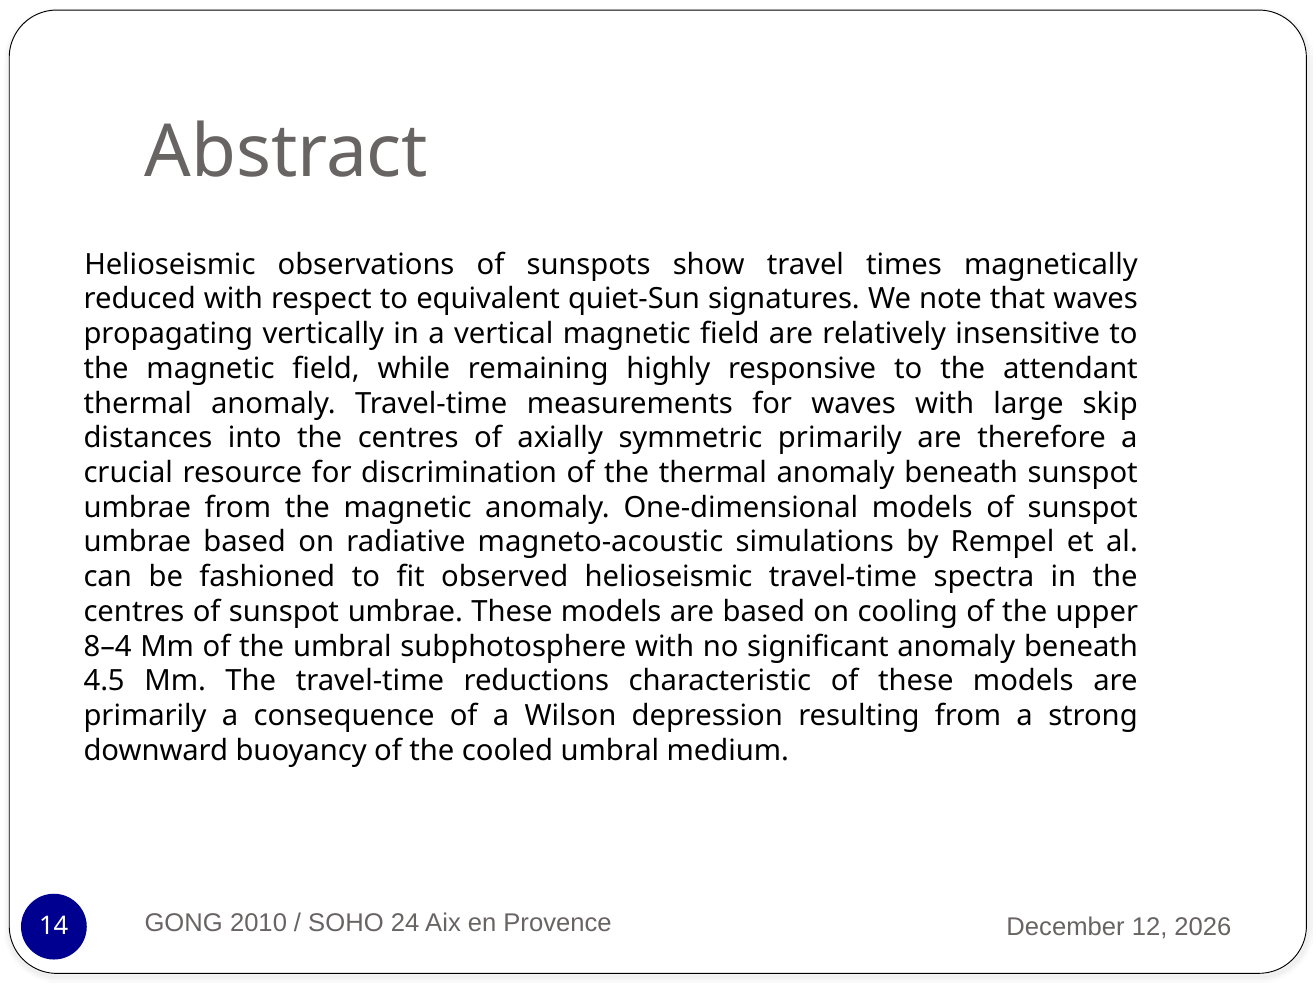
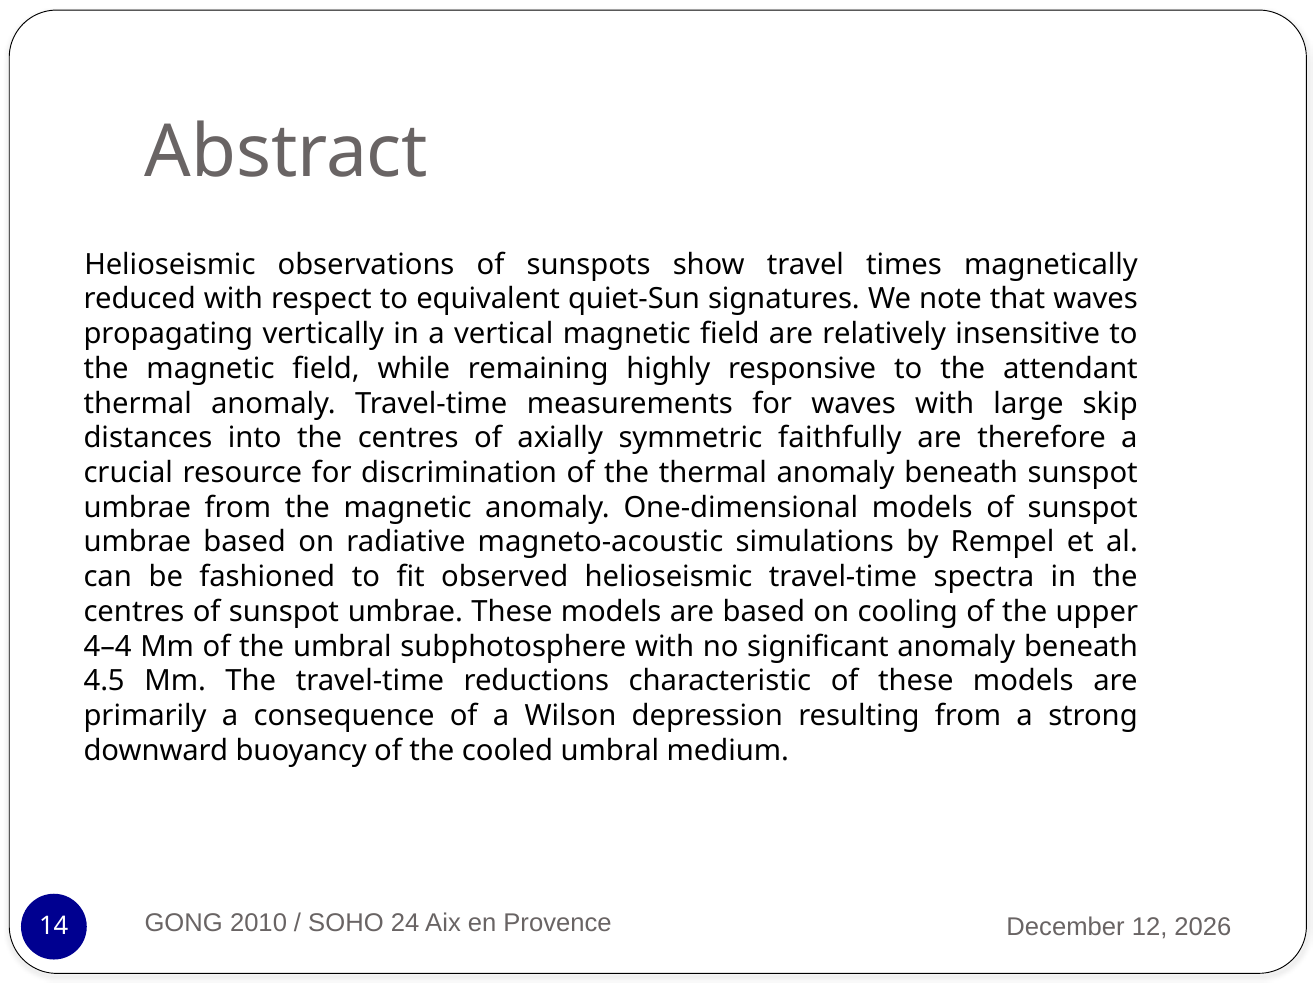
symmetric primarily: primarily -> faithfully (840, 438)
8–4: 8–4 -> 4–4 (108, 646)
